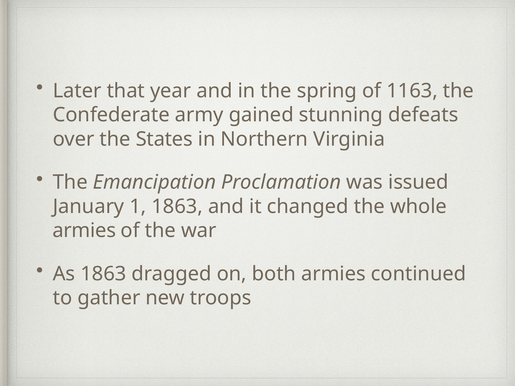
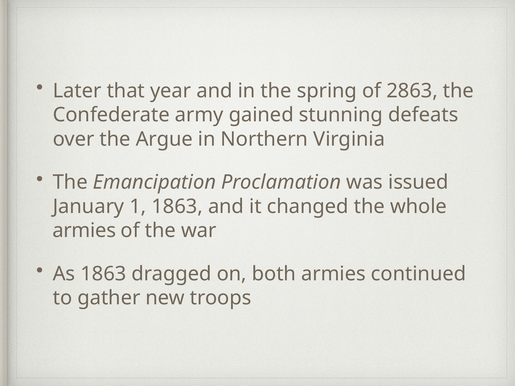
1163: 1163 -> 2863 (412, 91)
States: States -> Argue (164, 139)
